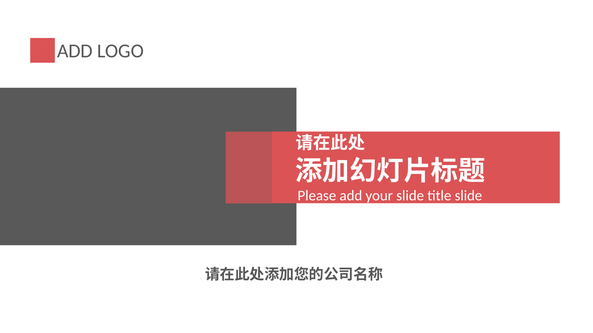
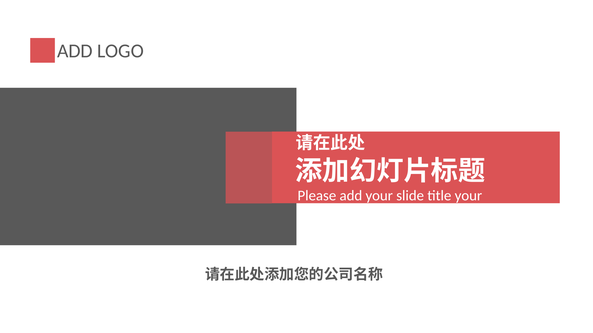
title slide: slide -> your (468, 196)
